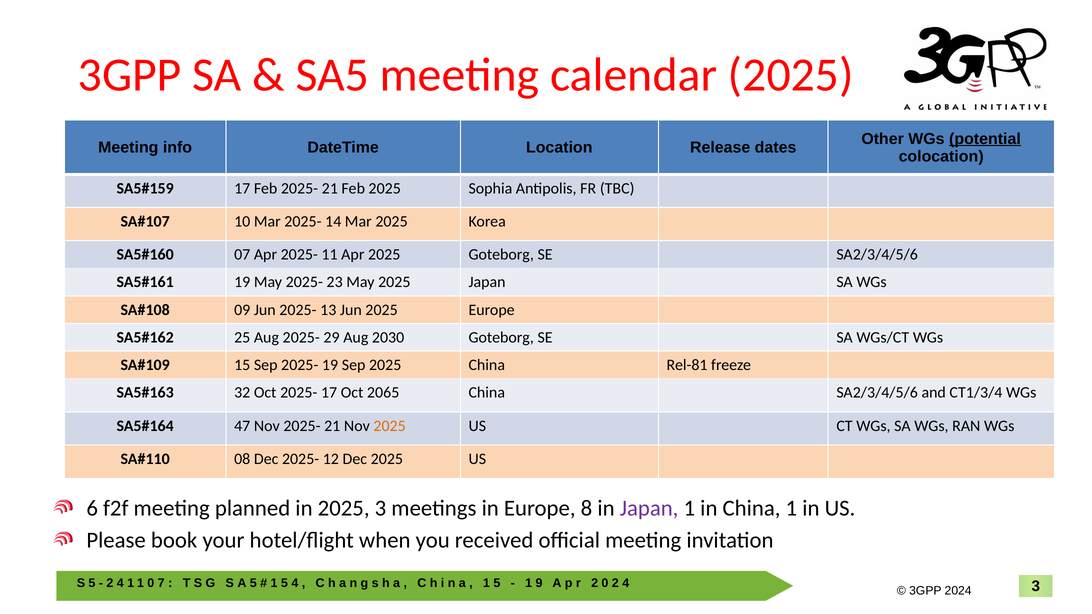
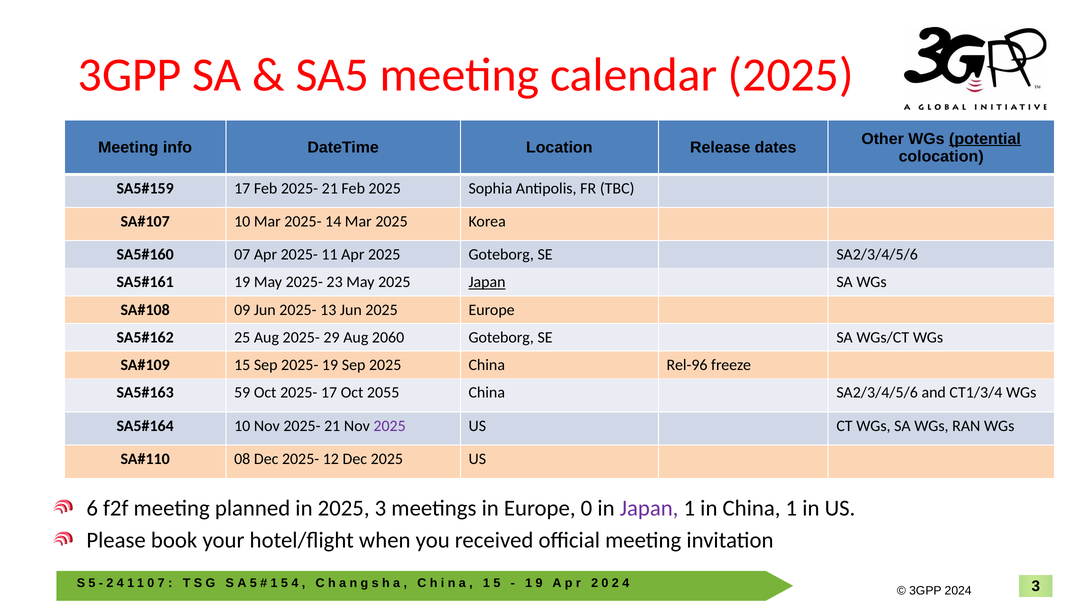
Japan underline: none -> present (487, 282)
2030: 2030 -> 2060 (388, 338)
Rel-81: Rel-81 -> Rel-96 (687, 365)
32: 32 -> 59 (242, 393)
2065: 2065 -> 2055 (383, 393)
47: 47 -> 10 (242, 426)
2025 colour: orange -> purple (390, 426)
Europe 8: 8 -> 0 (586, 509)
